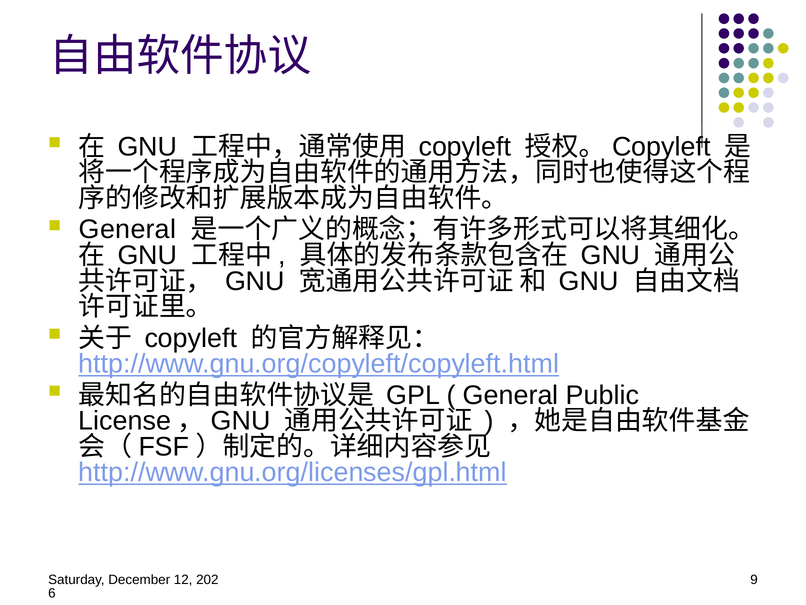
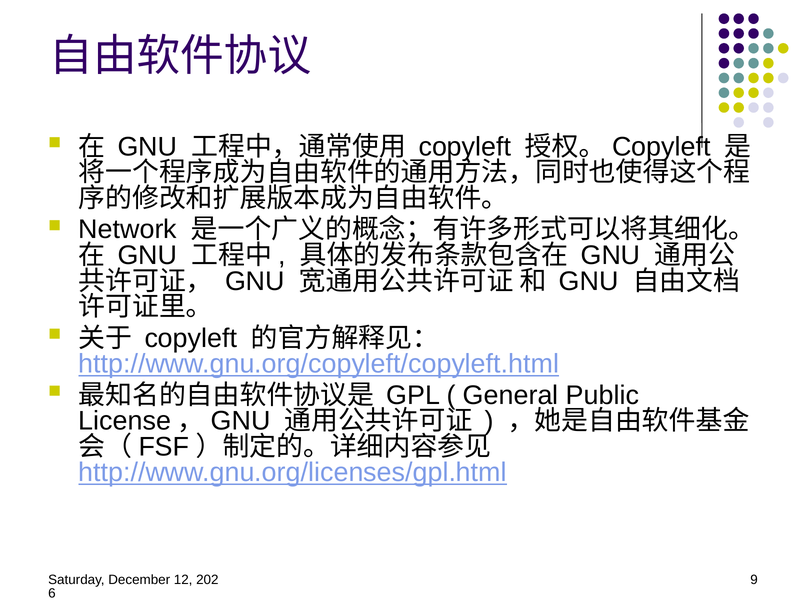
General: General -> Network (128, 229)
